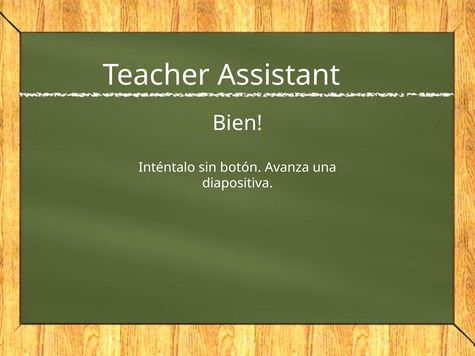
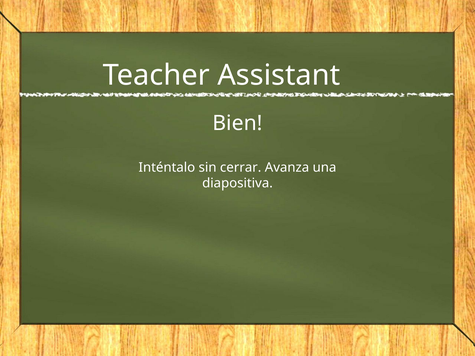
botón: botón -> cerrar (241, 167)
